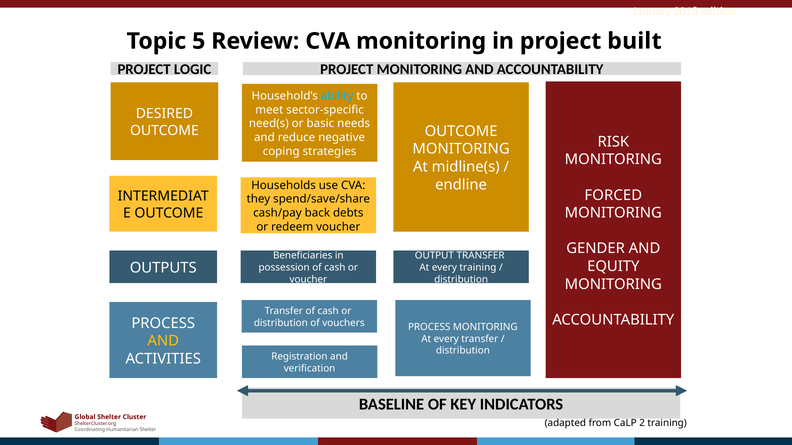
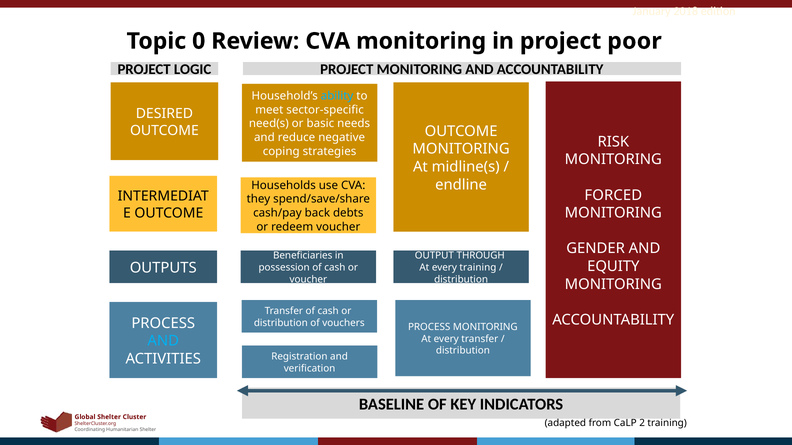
5: 5 -> 0 (199, 41)
built: built -> poor (634, 41)
OUTPUT TRANSFER: TRANSFER -> THROUGH (481, 256)
AND colour: yellow -> light blue (163, 341)
